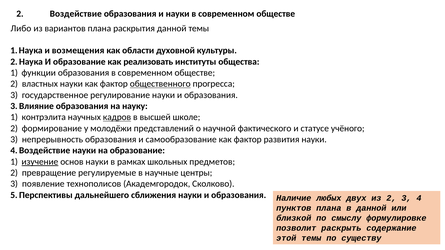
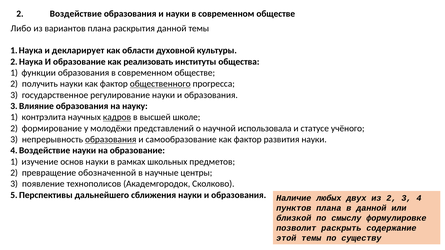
возмещения: возмещения -> декларирует (78, 51)
властных: властных -> получить (40, 84)
фактического: фактического -> использовала (265, 129)
образования underline: none -> present (111, 140)
изучение underline: present -> none (40, 162)
регулируемые: регулируемые -> обозначенной (107, 173)
